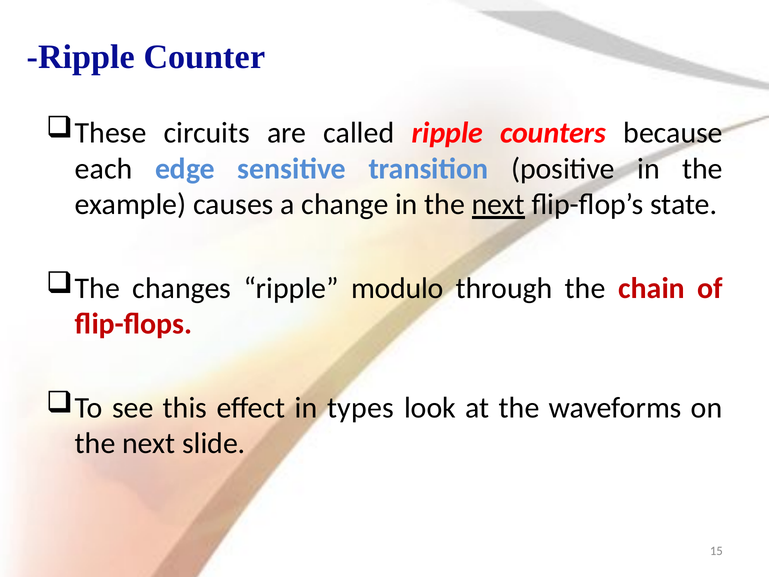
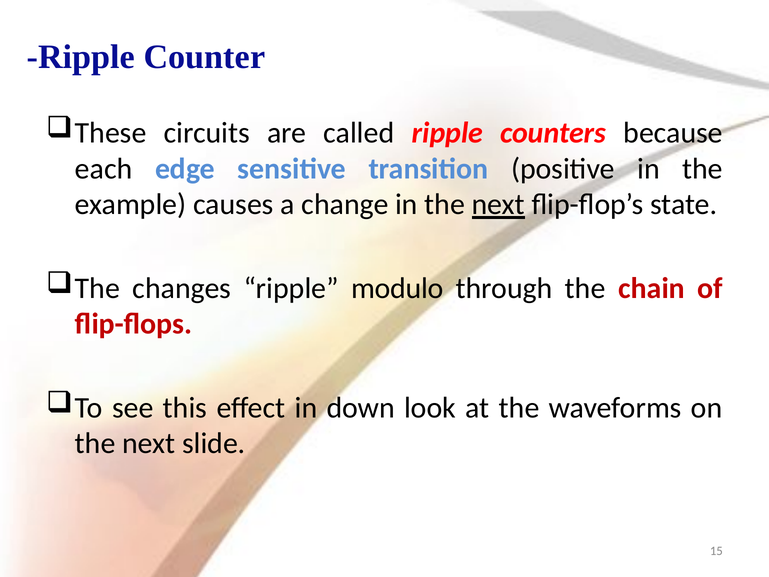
types: types -> down (361, 407)
